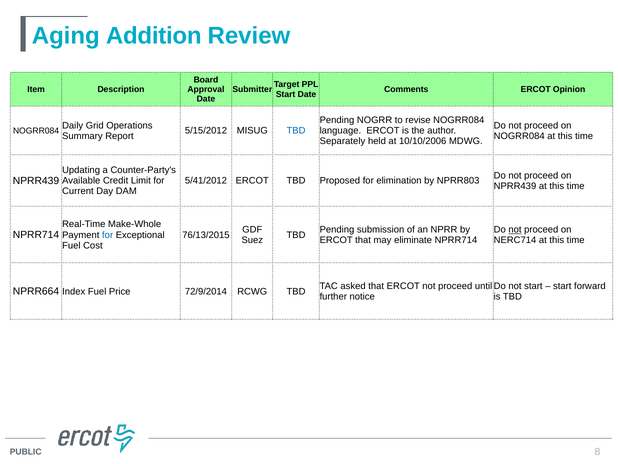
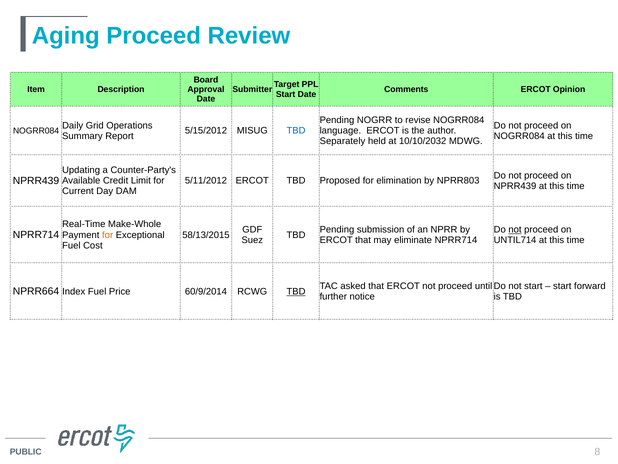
Aging Addition: Addition -> Proceed (154, 36)
10/10/2006: 10/10/2006 -> 10/10/2032 (423, 141)
5/41/2012: 5/41/2012 -> 5/11/2012 (206, 181)
for colour: blue -> orange (108, 235)
76/13/2015: 76/13/2015 -> 58/13/2015 (206, 235)
NERC714: NERC714 -> UNTIL714 (515, 240)
72/9/2014: 72/9/2014 -> 60/9/2014 (206, 291)
TBD underline: none -> present (296, 291)
